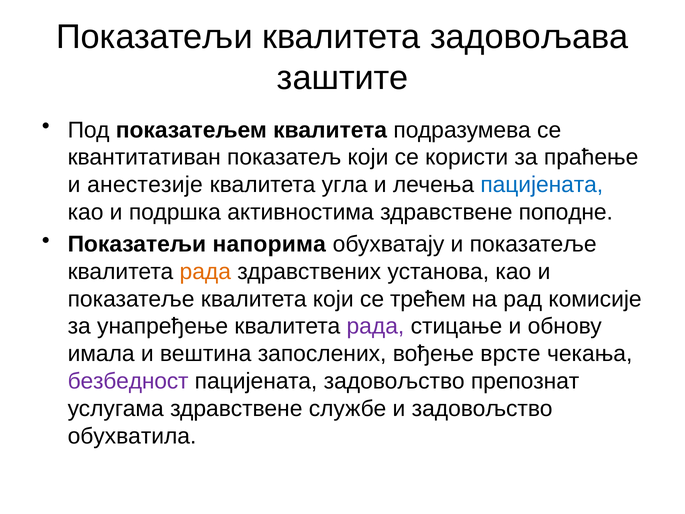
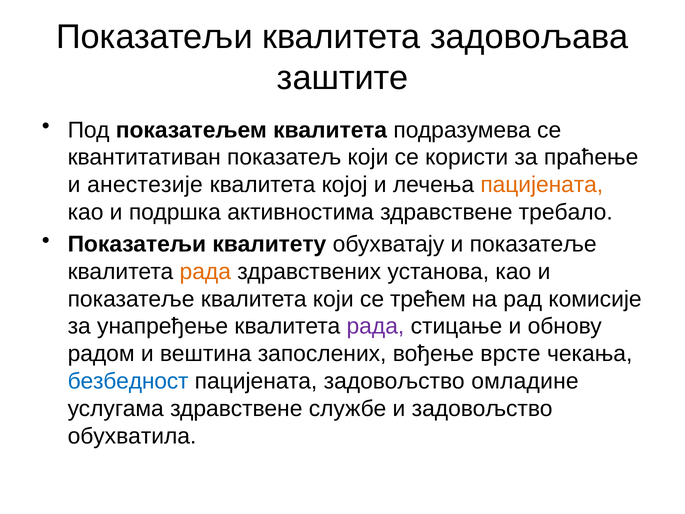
угла: угла -> којој (345, 185)
пацијената colour: blue -> orange (542, 185)
поподне: поподне -> требало (566, 212)
напорима: напорима -> квалитету (269, 244)
имала: имала -> радом (101, 354)
безбедност colour: purple -> blue (128, 381)
препознат: препознат -> омладине (525, 381)
